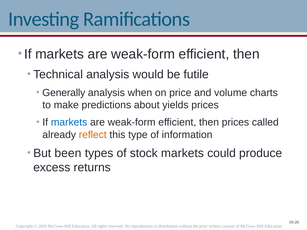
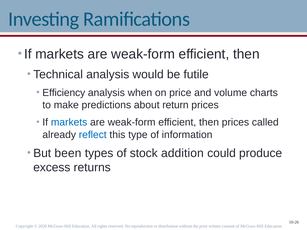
Generally: Generally -> Efficiency (64, 93)
yields: yields -> return (175, 105)
reflect colour: orange -> blue (93, 135)
stock markets: markets -> addition (182, 153)
